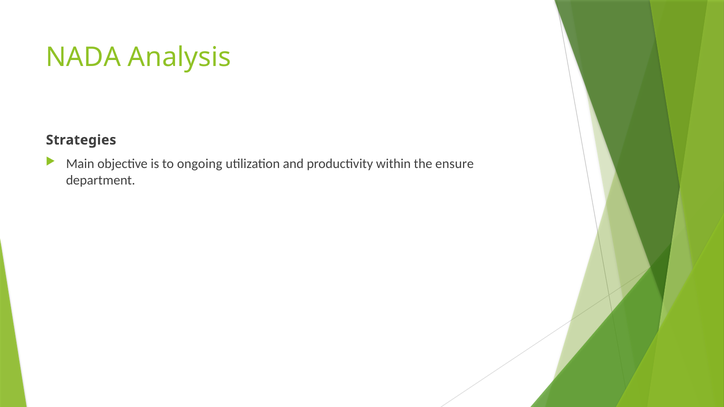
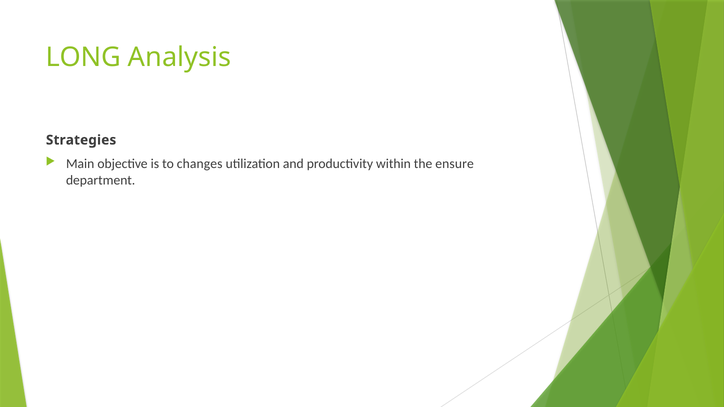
NADA: NADA -> LONG (83, 57)
ongoing: ongoing -> changes (200, 164)
